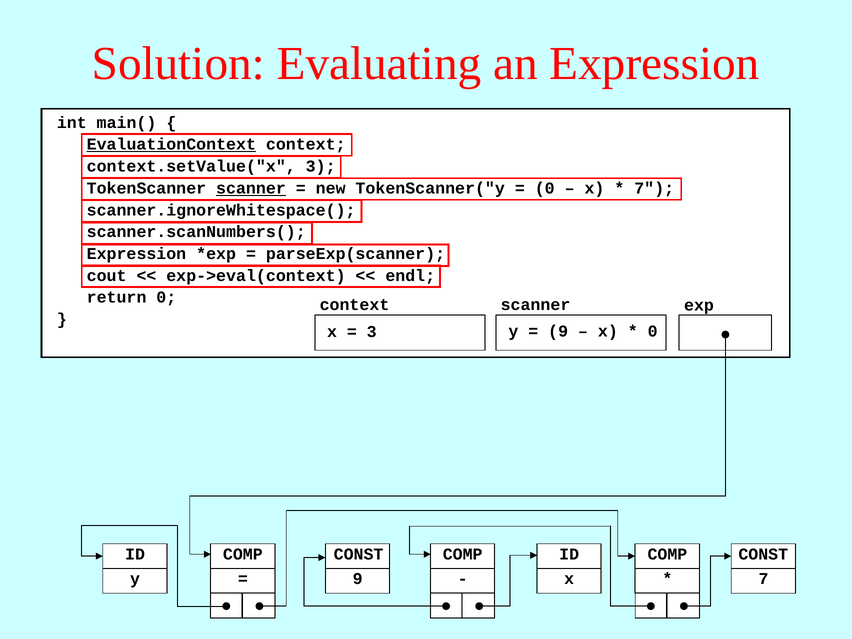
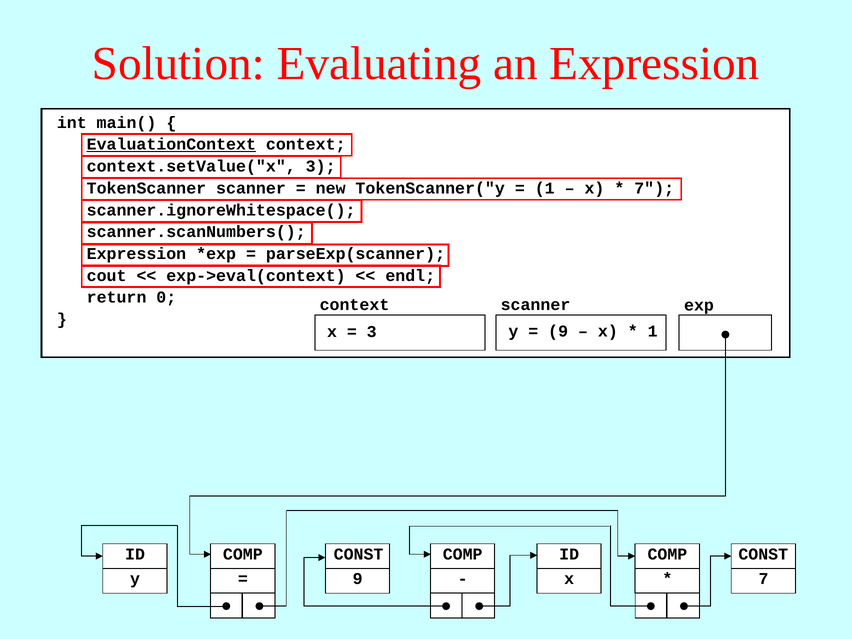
scanner underline: present -> none (251, 188)
0: 0 -> 1 (545, 188)
0: 0 -> 1 (653, 331)
